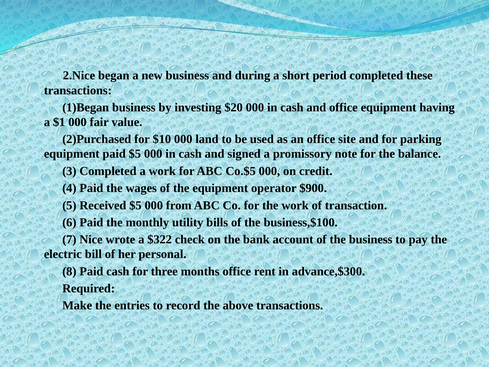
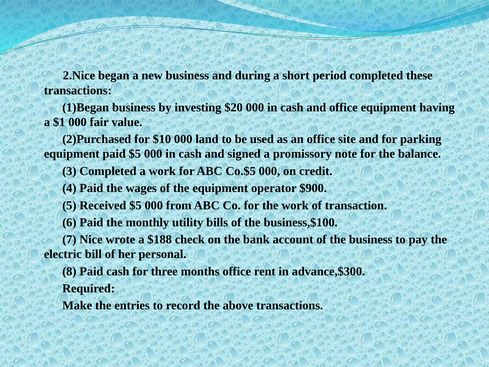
$322: $322 -> $188 (160, 239)
